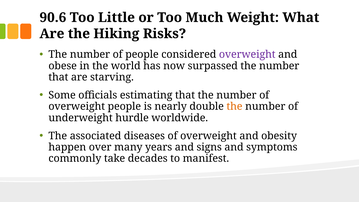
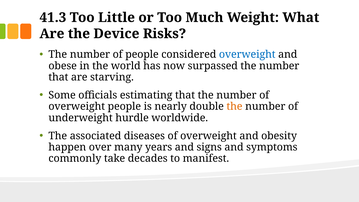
90.6: 90.6 -> 41.3 (53, 18)
Hiking: Hiking -> Device (116, 34)
overweight colour: purple -> blue (247, 55)
